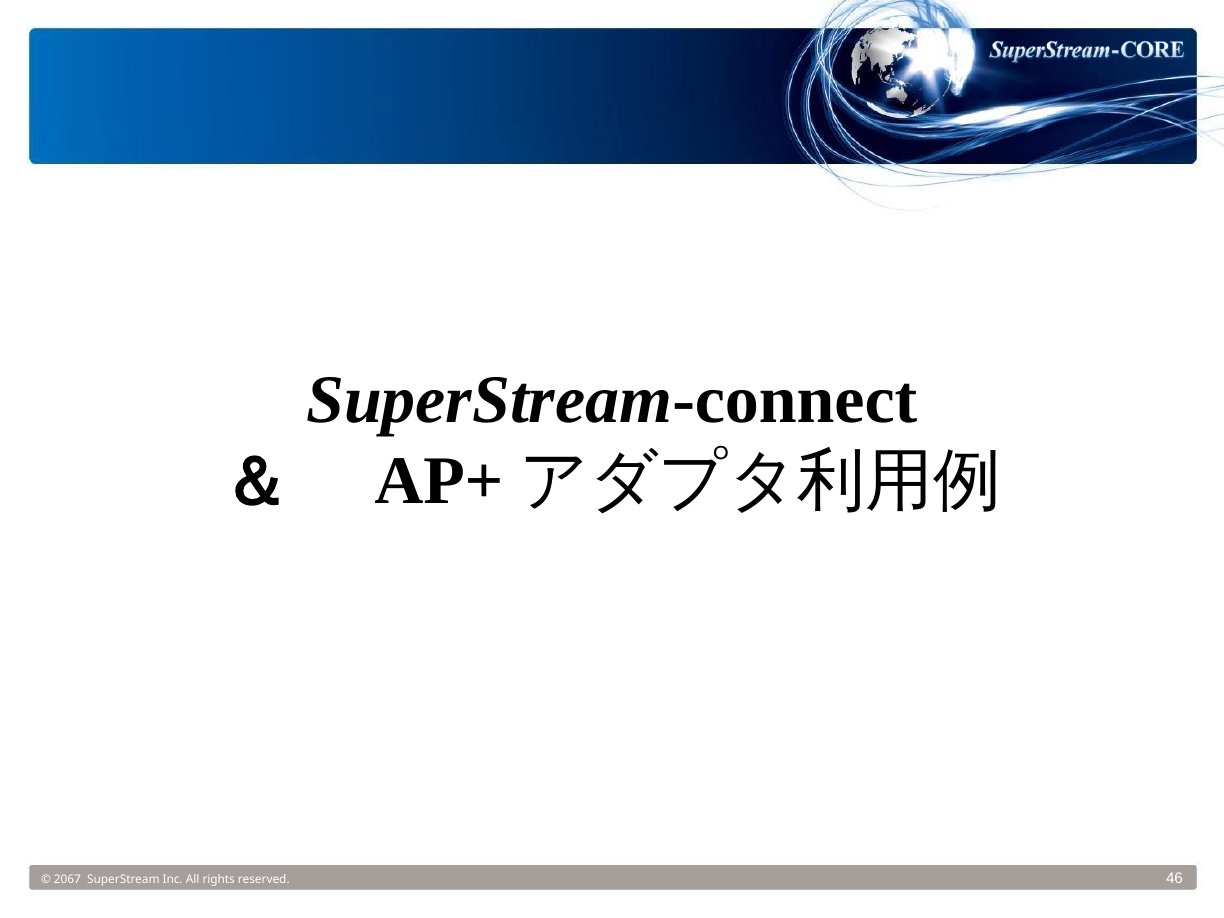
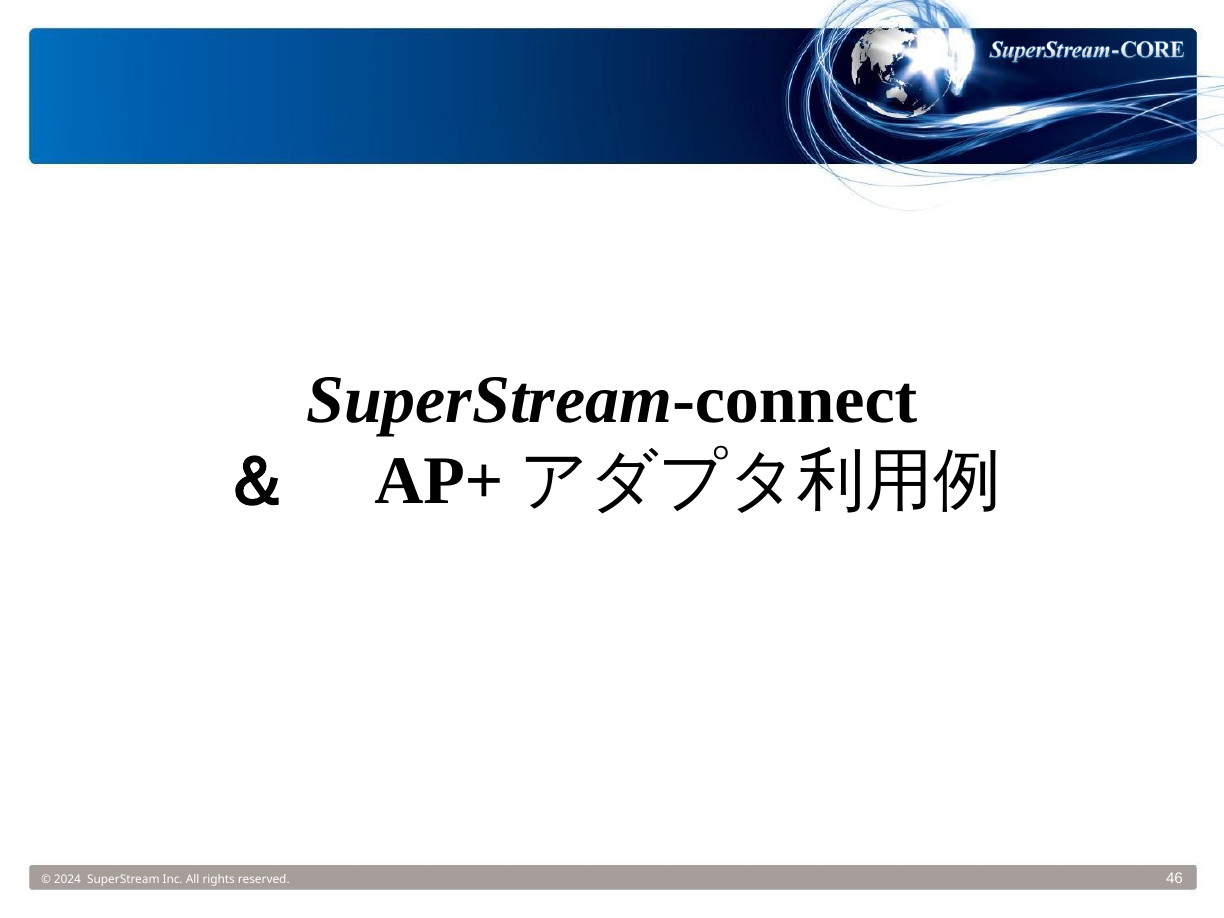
2067: 2067 -> 2024 (67, 879)
